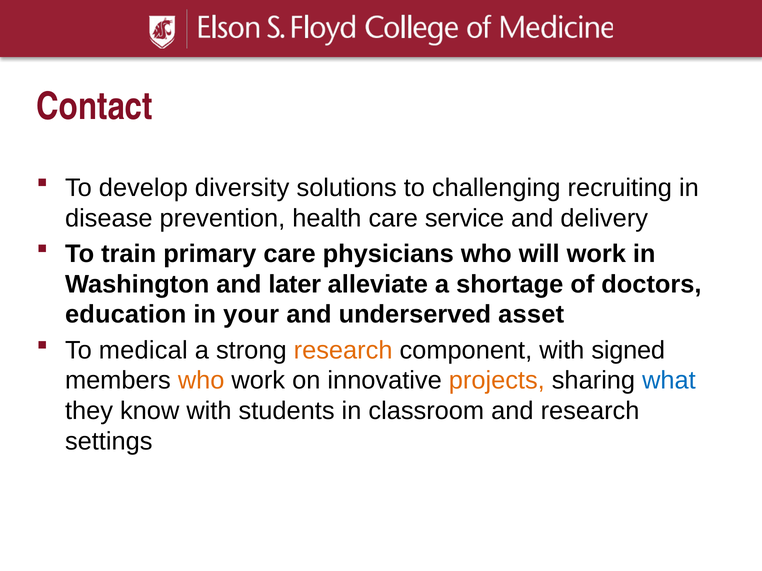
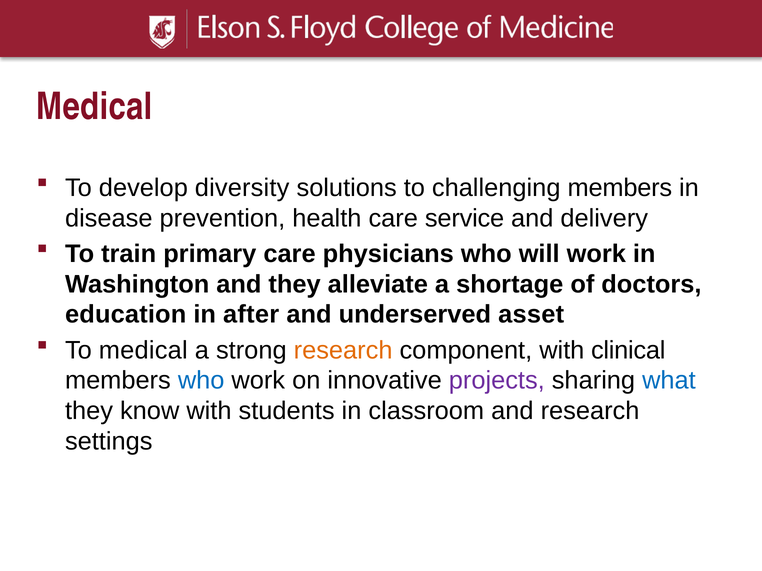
Contact: Contact -> Medical (94, 107)
challenging recruiting: recruiting -> members (620, 188)
and later: later -> they (295, 284)
your: your -> after (251, 315)
signed: signed -> clinical (628, 350)
who colour: orange -> blue (201, 381)
projects colour: orange -> purple (497, 381)
